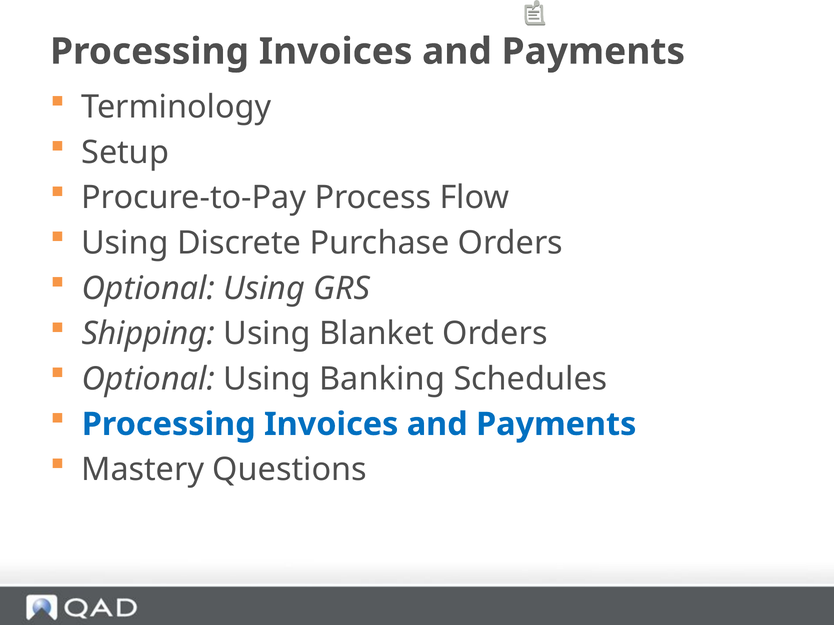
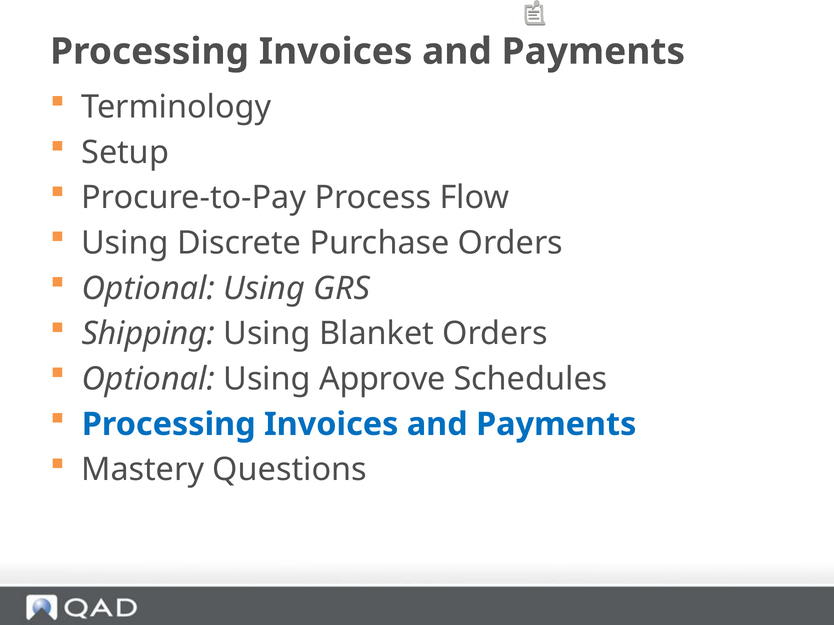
Banking: Banking -> Approve (382, 379)
